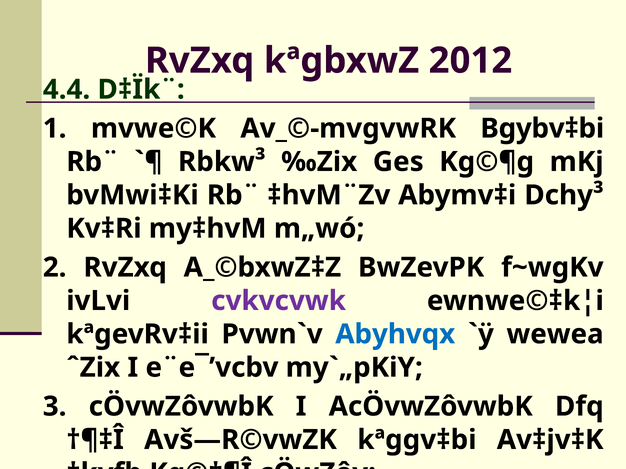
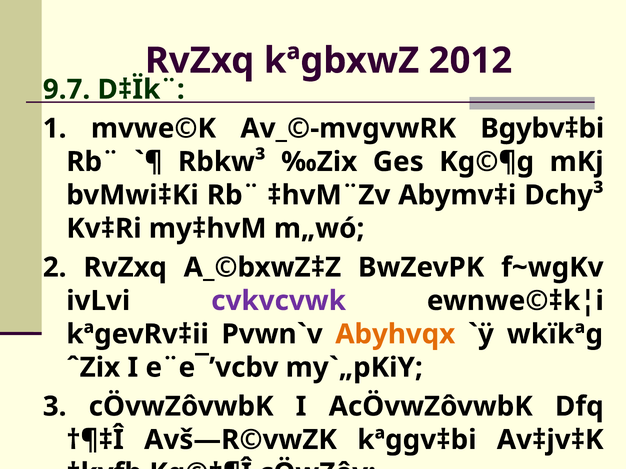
4.4: 4.4 -> 9.7 (67, 90)
Abyhvqx colour: blue -> orange (395, 335)
wewea: wewea -> wkïkªg (555, 335)
